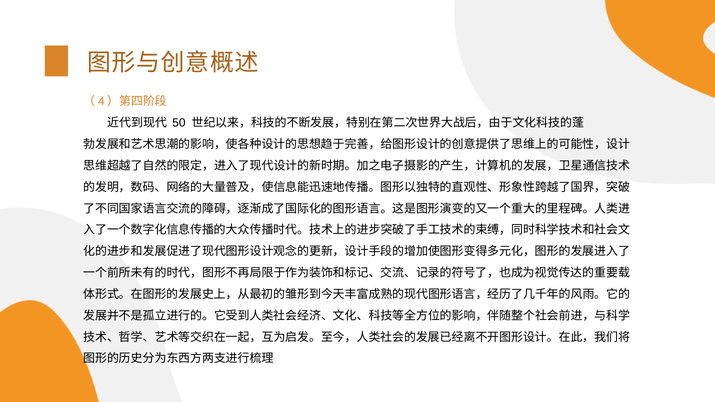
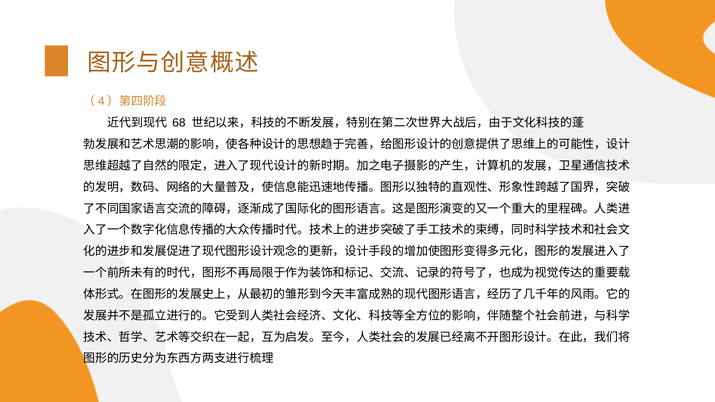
50: 50 -> 68 (179, 123)
